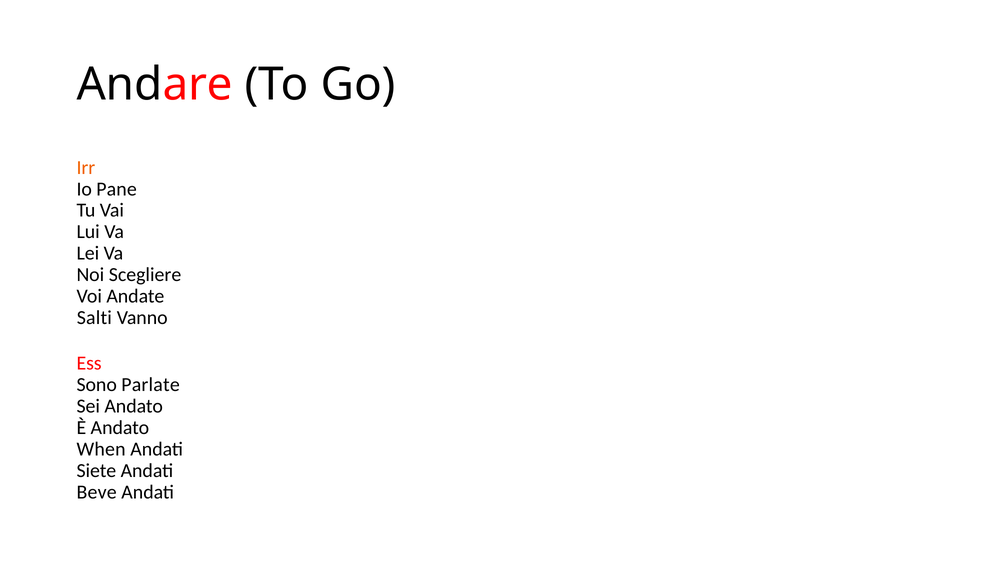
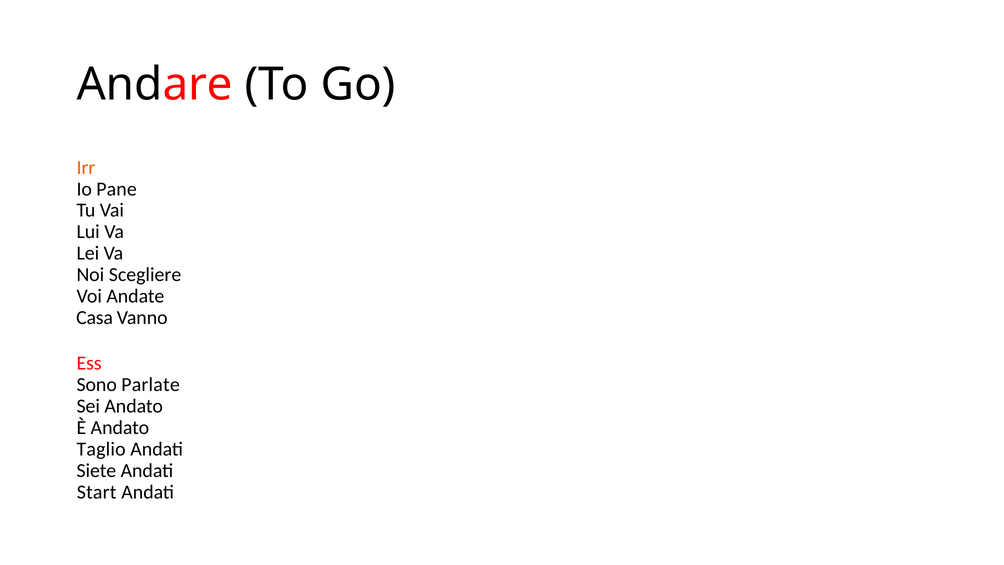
Salti: Salti -> Casa (95, 318)
When: When -> Taglio (101, 449)
Beve: Beve -> Start (97, 492)
